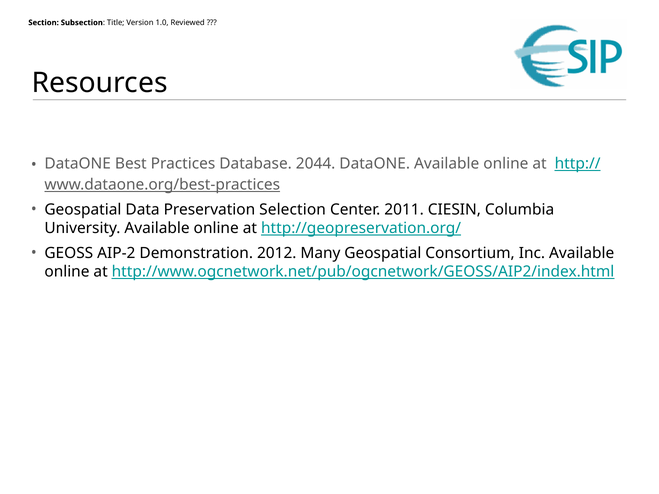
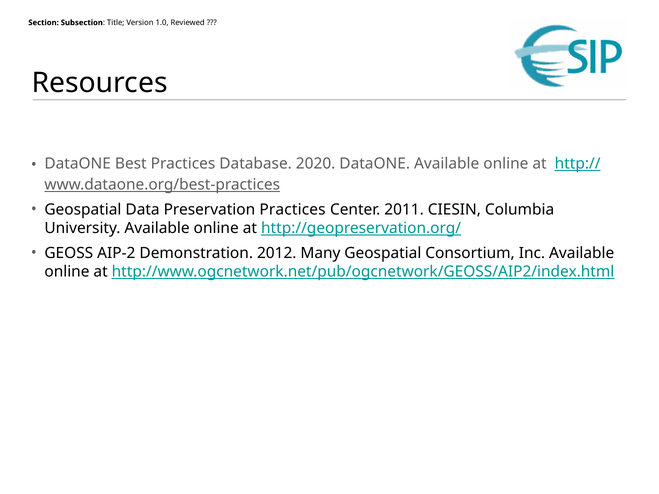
2044: 2044 -> 2020 (316, 164)
Preservation Selection: Selection -> Practices (293, 210)
